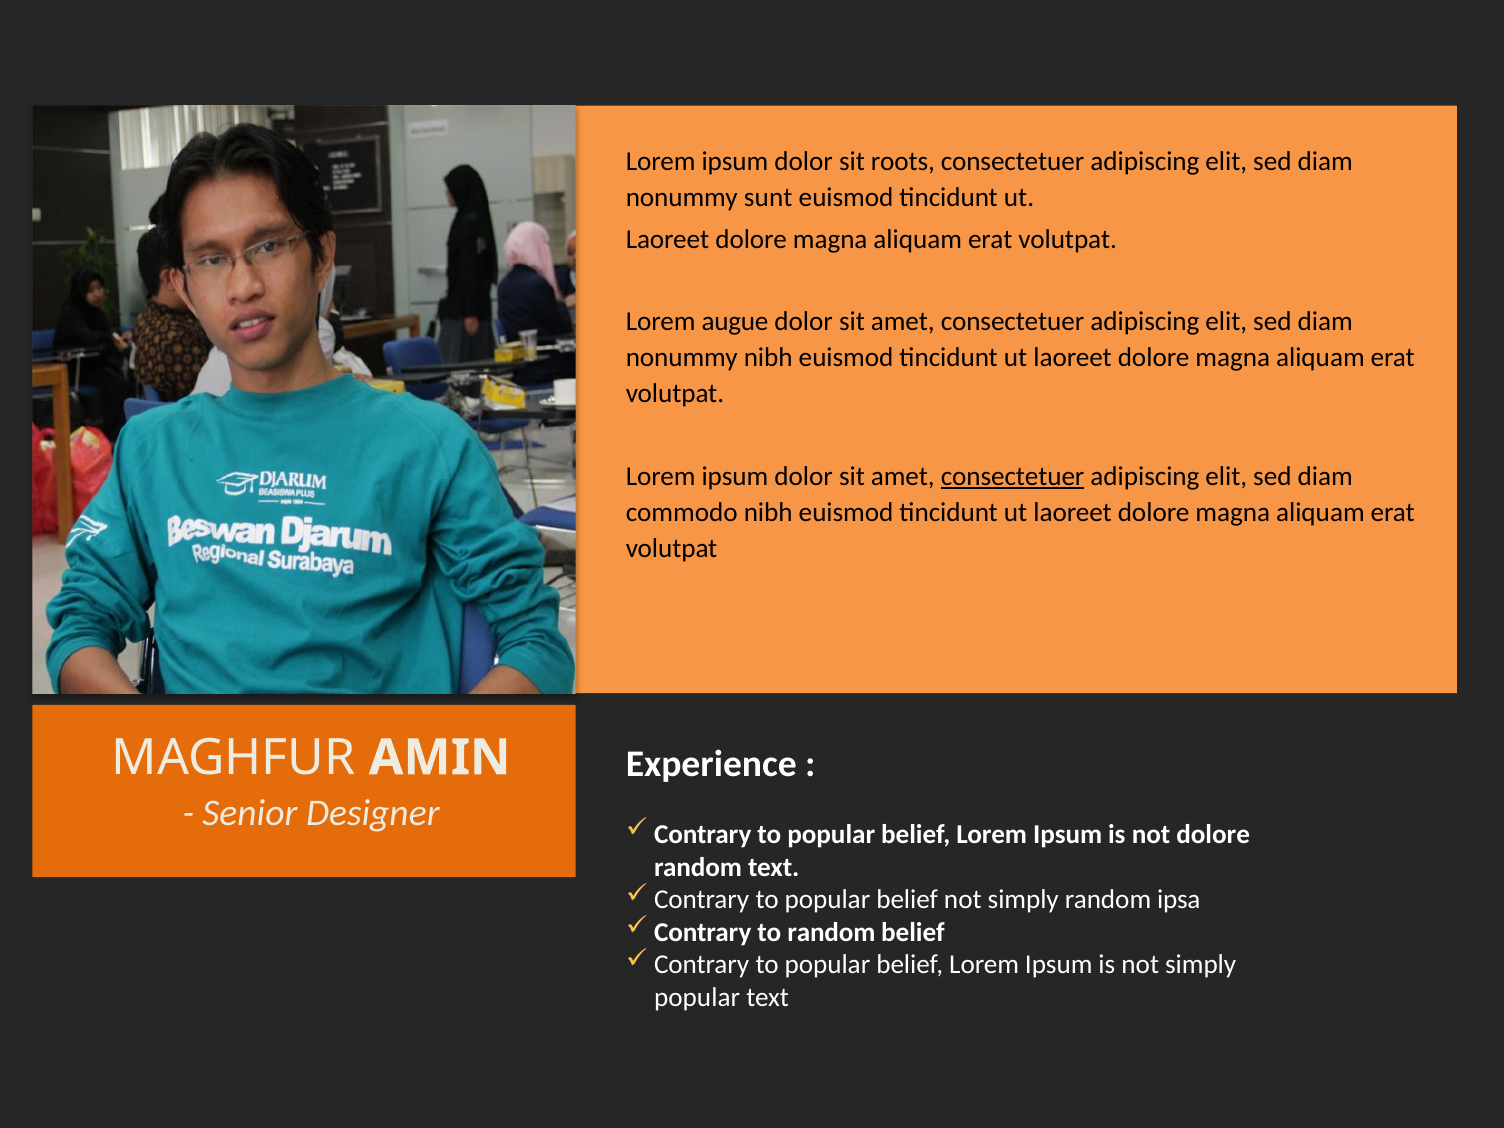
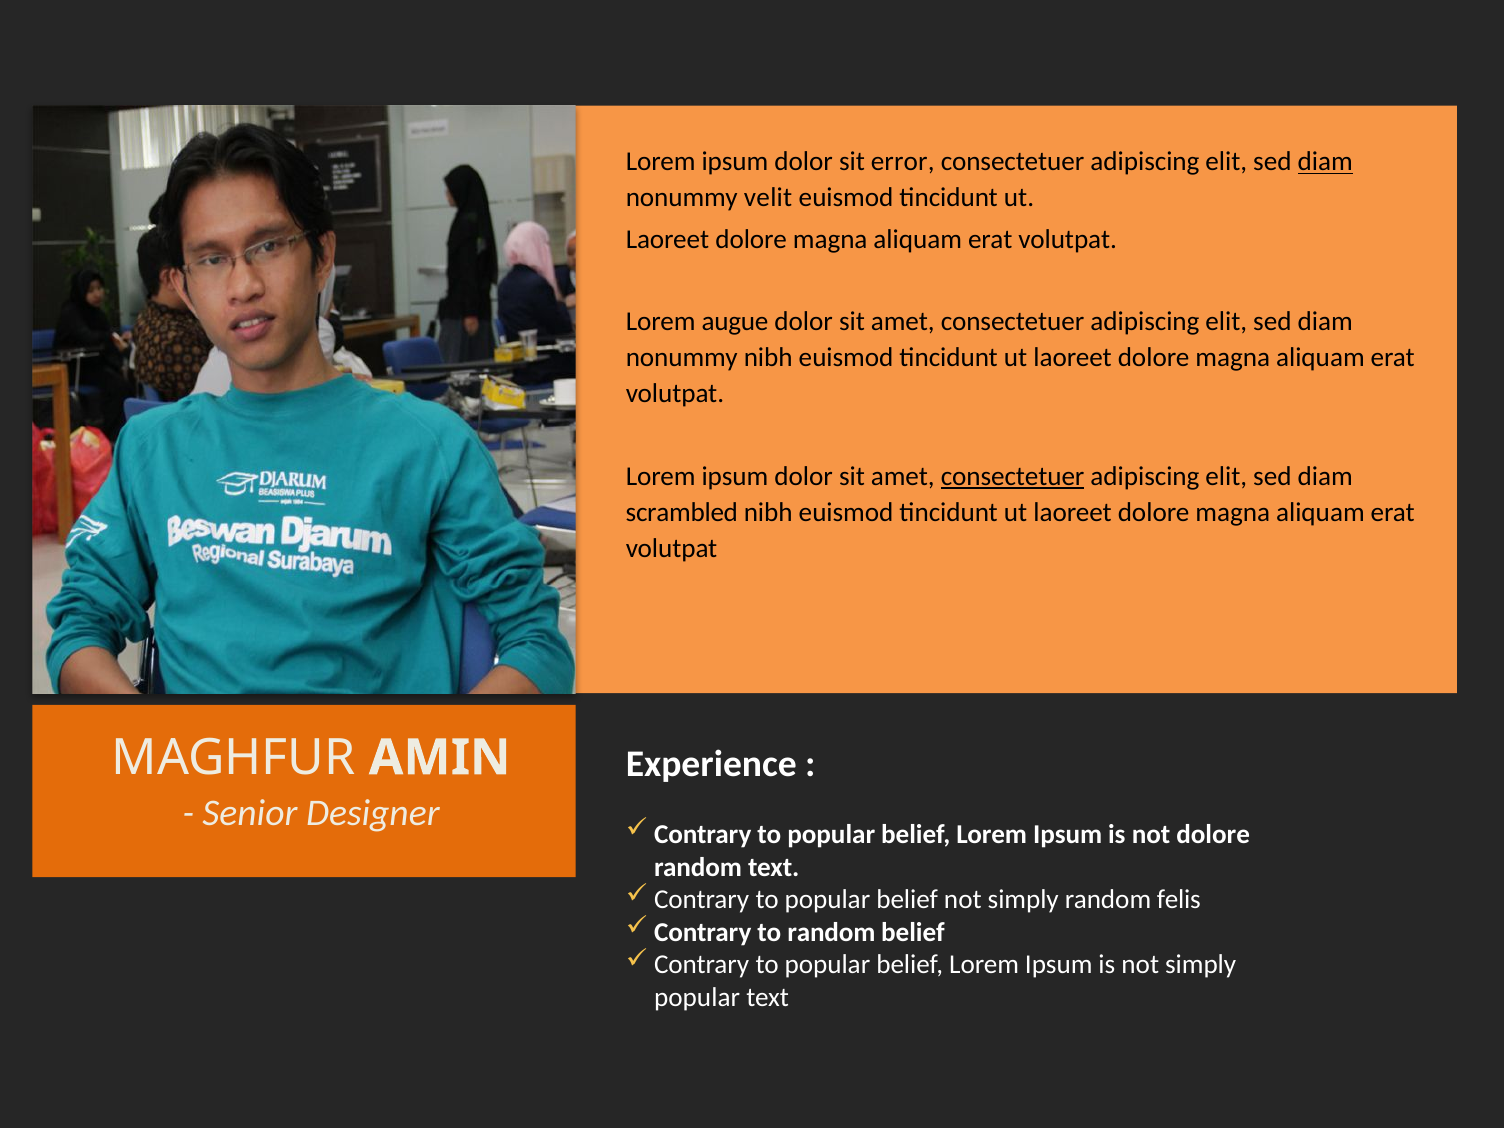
roots: roots -> error (903, 162)
diam underline: none -> present (1325, 162)
sunt: sunt -> velit (768, 198)
commodo: commodo -> scrambled (682, 512)
ipsa: ipsa -> felis (1179, 900)
